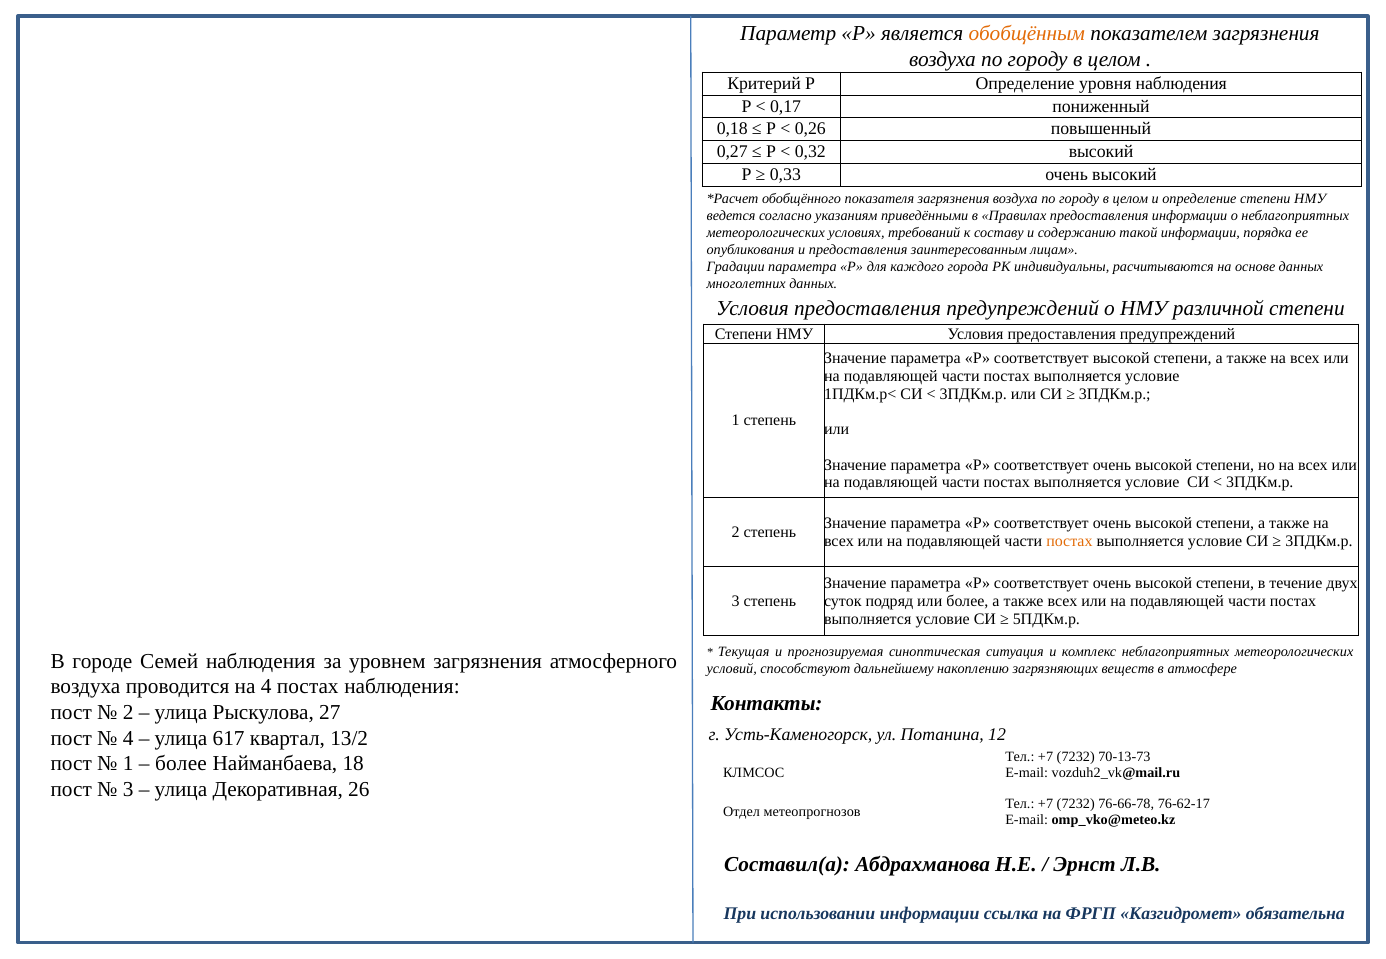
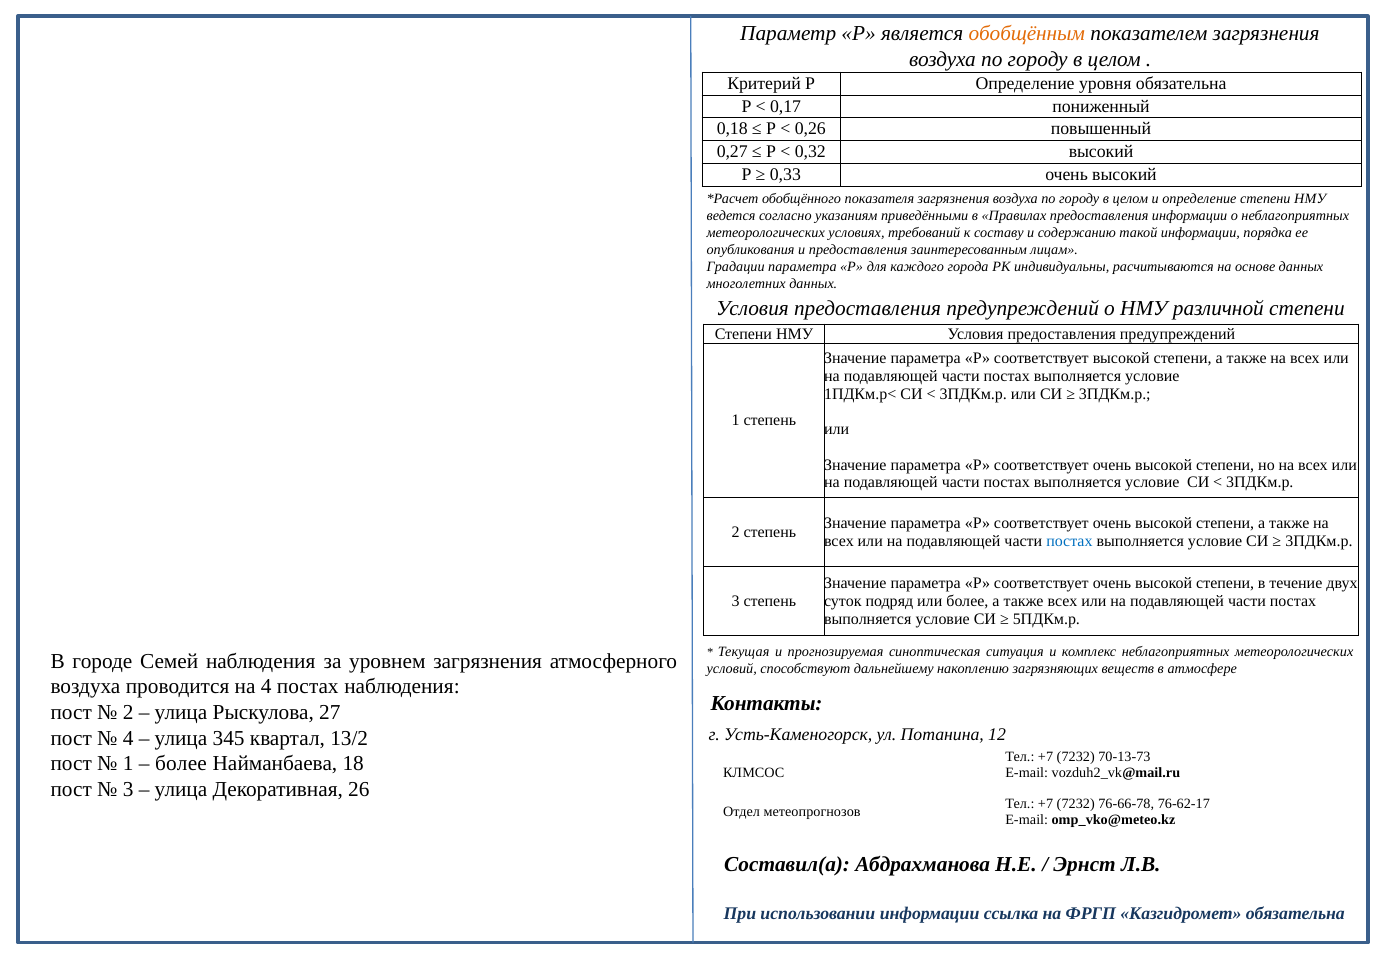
уровня наблюдения: наблюдения -> обязательна (1181, 83)
постах colour: orange -> blue (1069, 541)
617: 617 -> 345 (229, 738)
